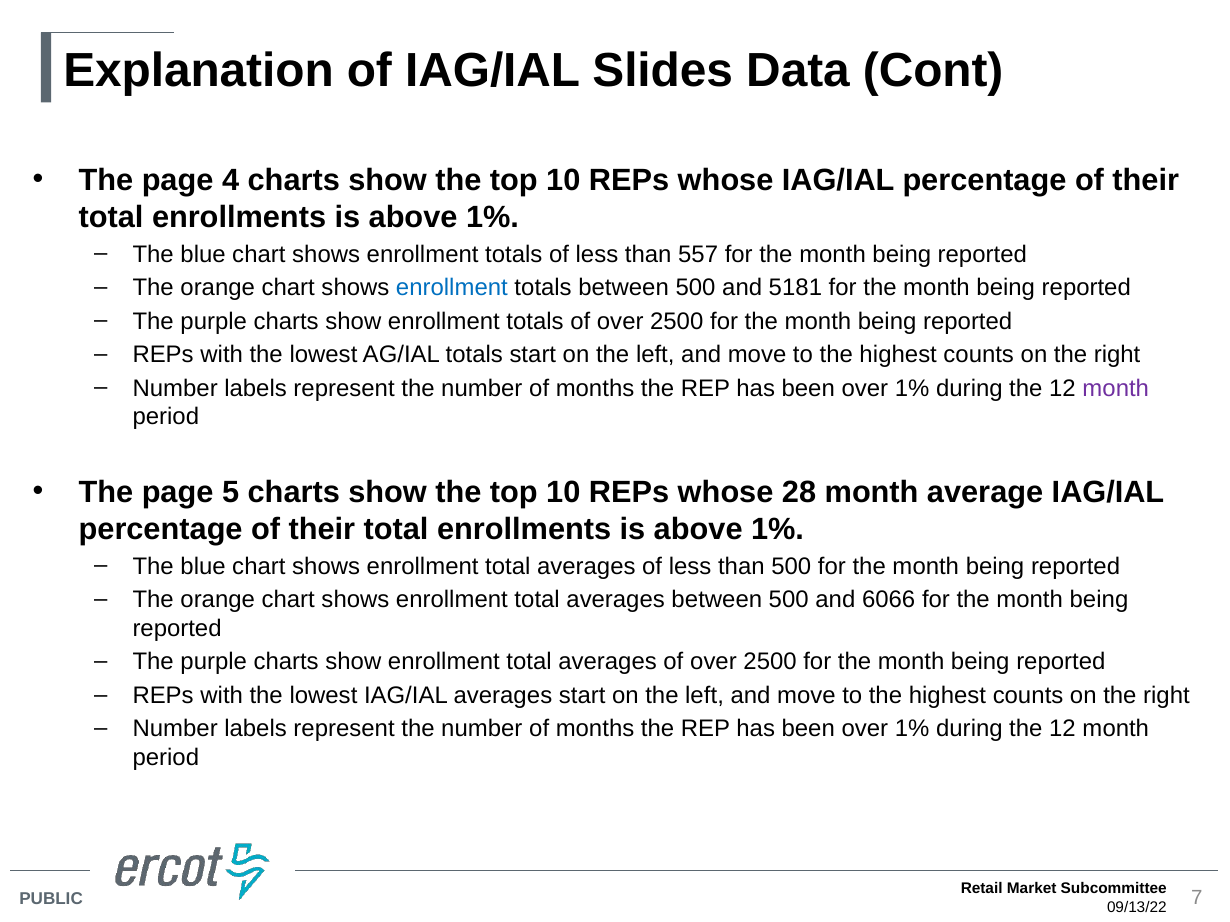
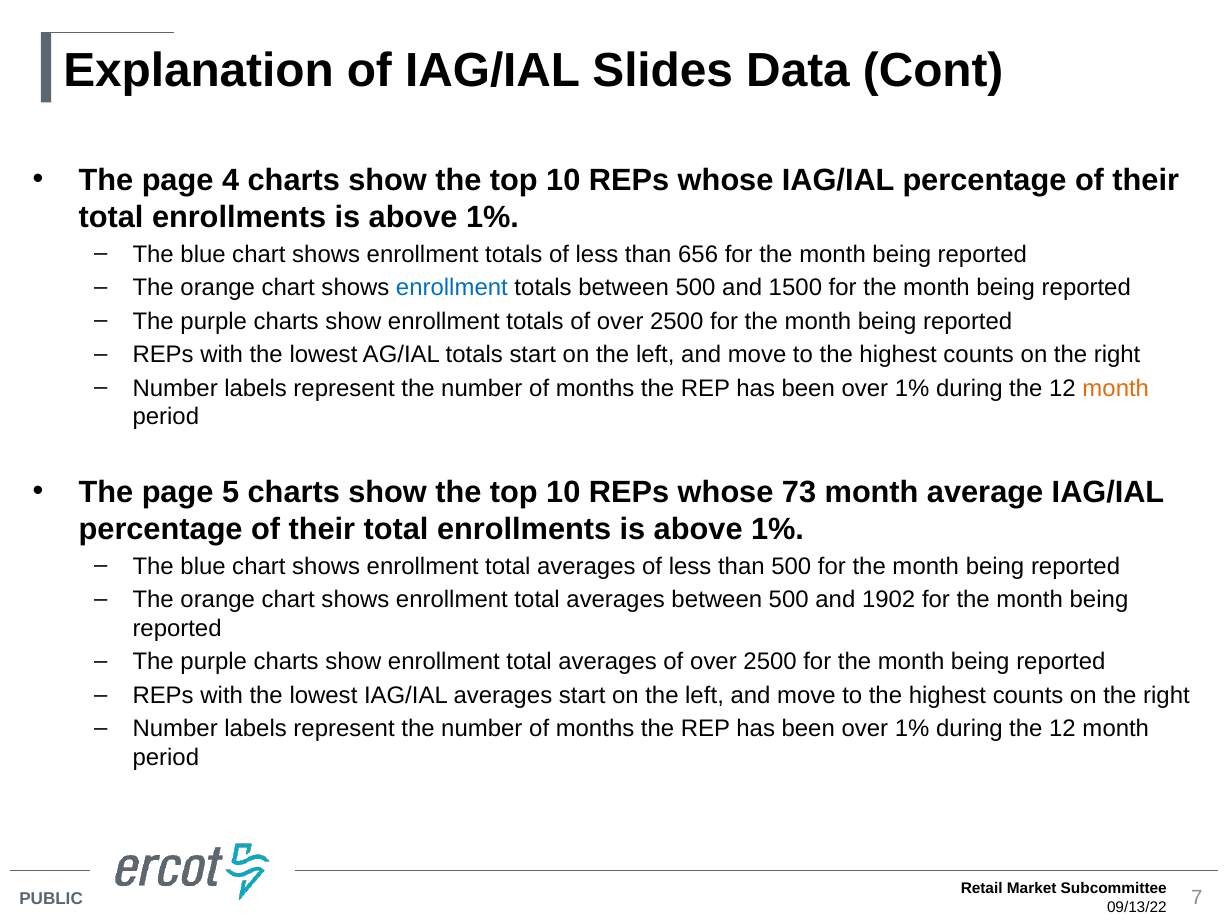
557: 557 -> 656 (698, 254)
5181: 5181 -> 1500 (795, 288)
month colour: purple -> orange (1116, 388)
28: 28 -> 73 (799, 493)
6066: 6066 -> 1902 (889, 600)
